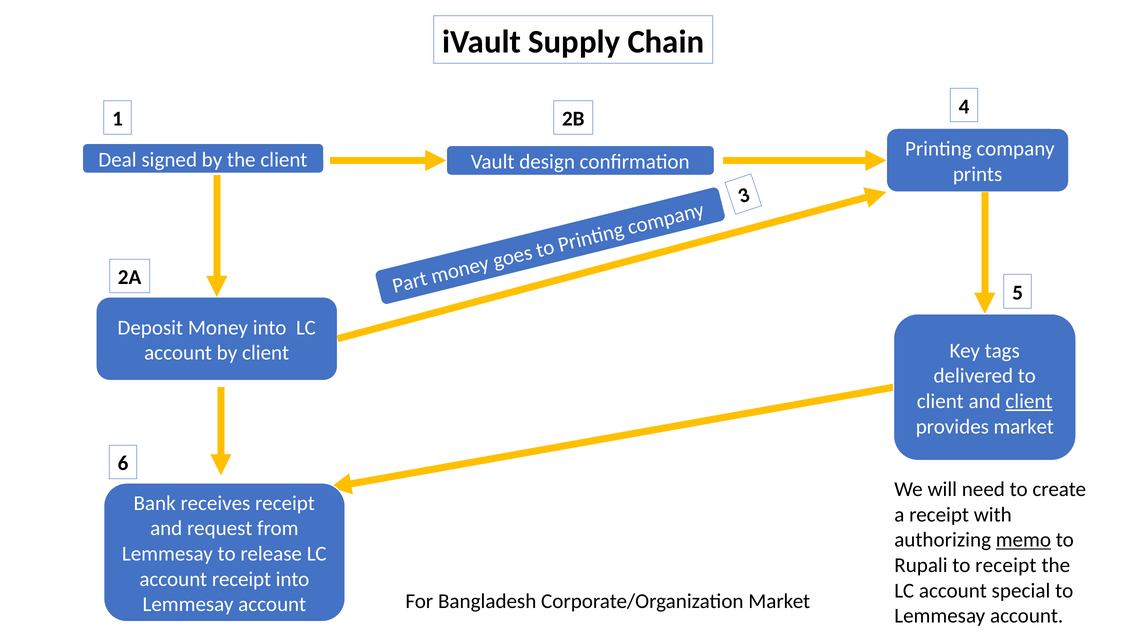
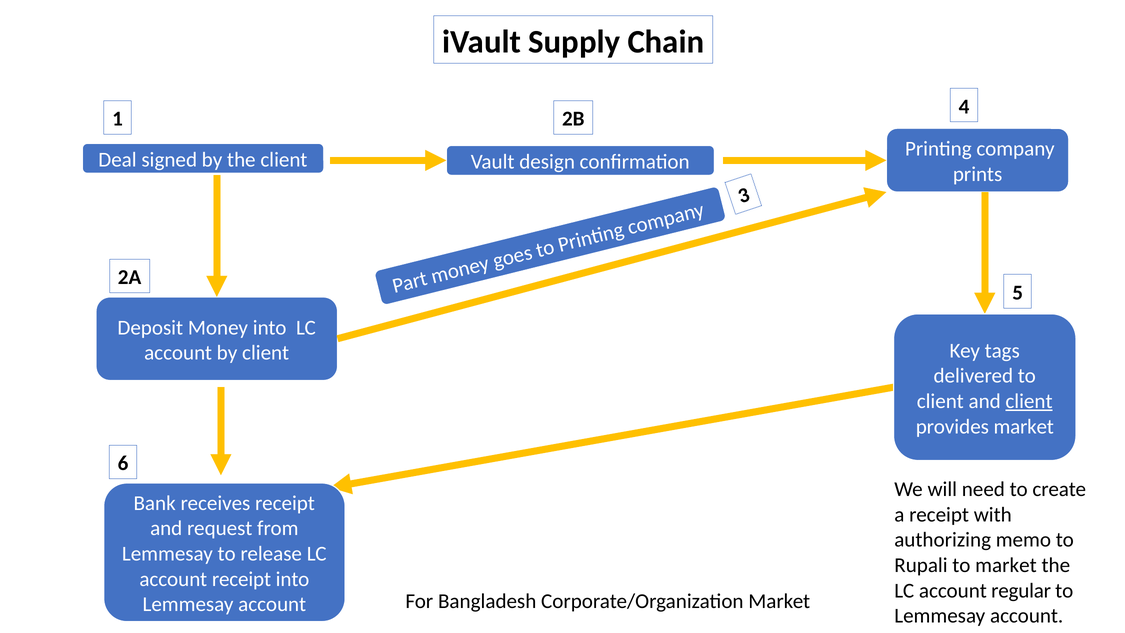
memo underline: present -> none (1023, 540)
to receipt: receipt -> market (1006, 565)
special: special -> regular (1021, 590)
